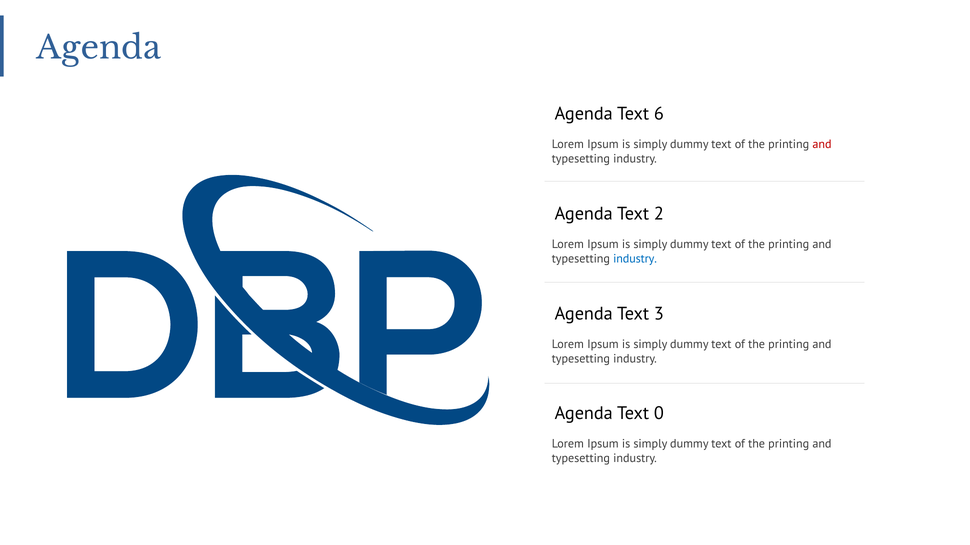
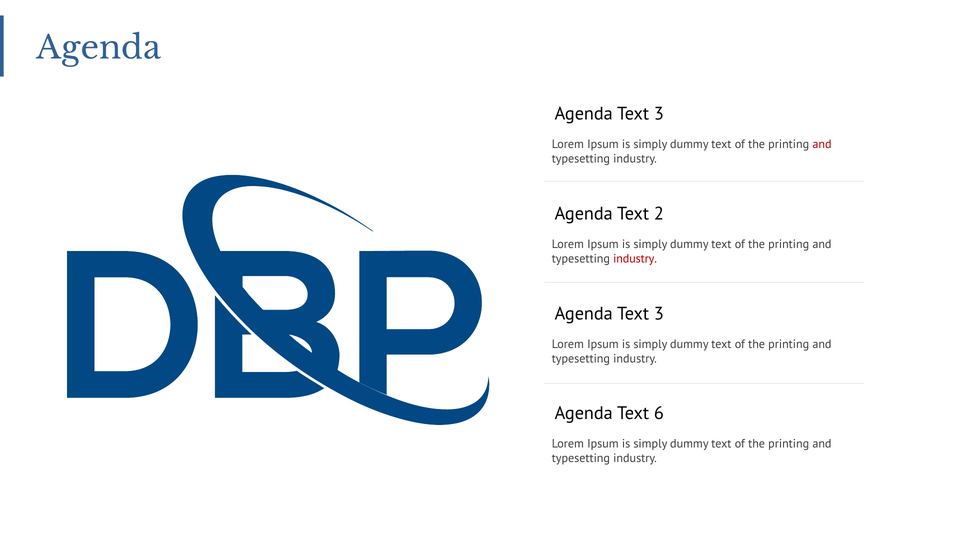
6: 6 -> 3 (659, 114)
industry colour: blue -> red (635, 259)
0: 0 -> 6 (659, 414)
